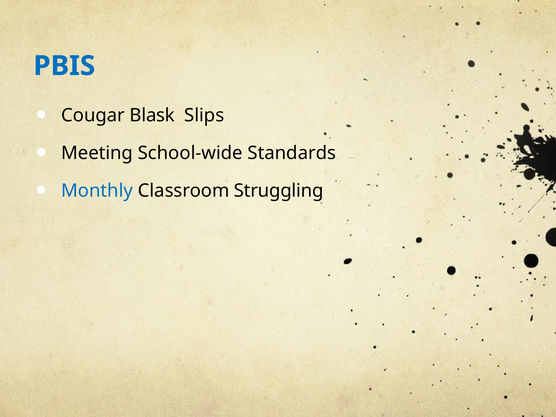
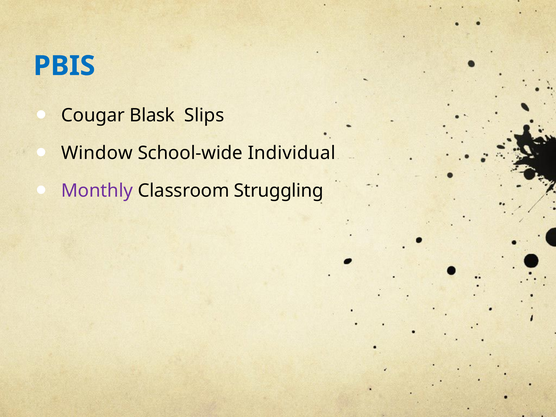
Meeting: Meeting -> Window (97, 153)
Standards: Standards -> Individual (292, 153)
Monthly colour: blue -> purple (97, 191)
